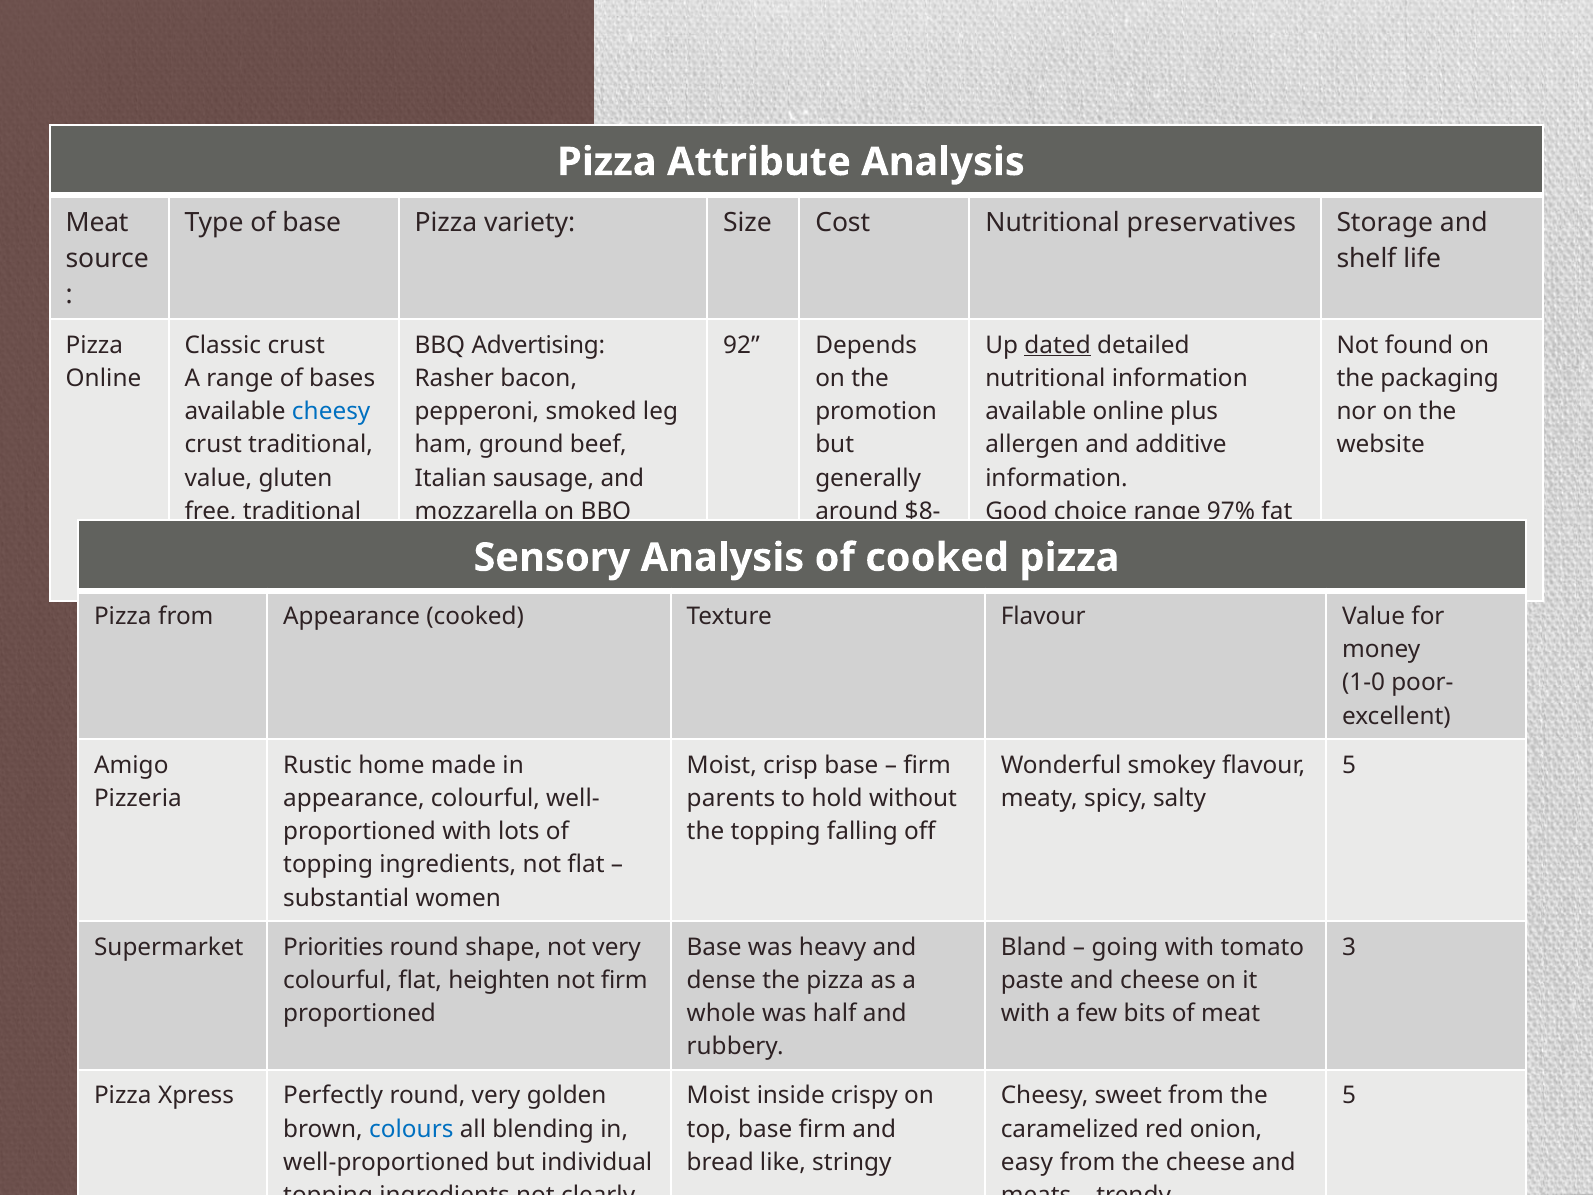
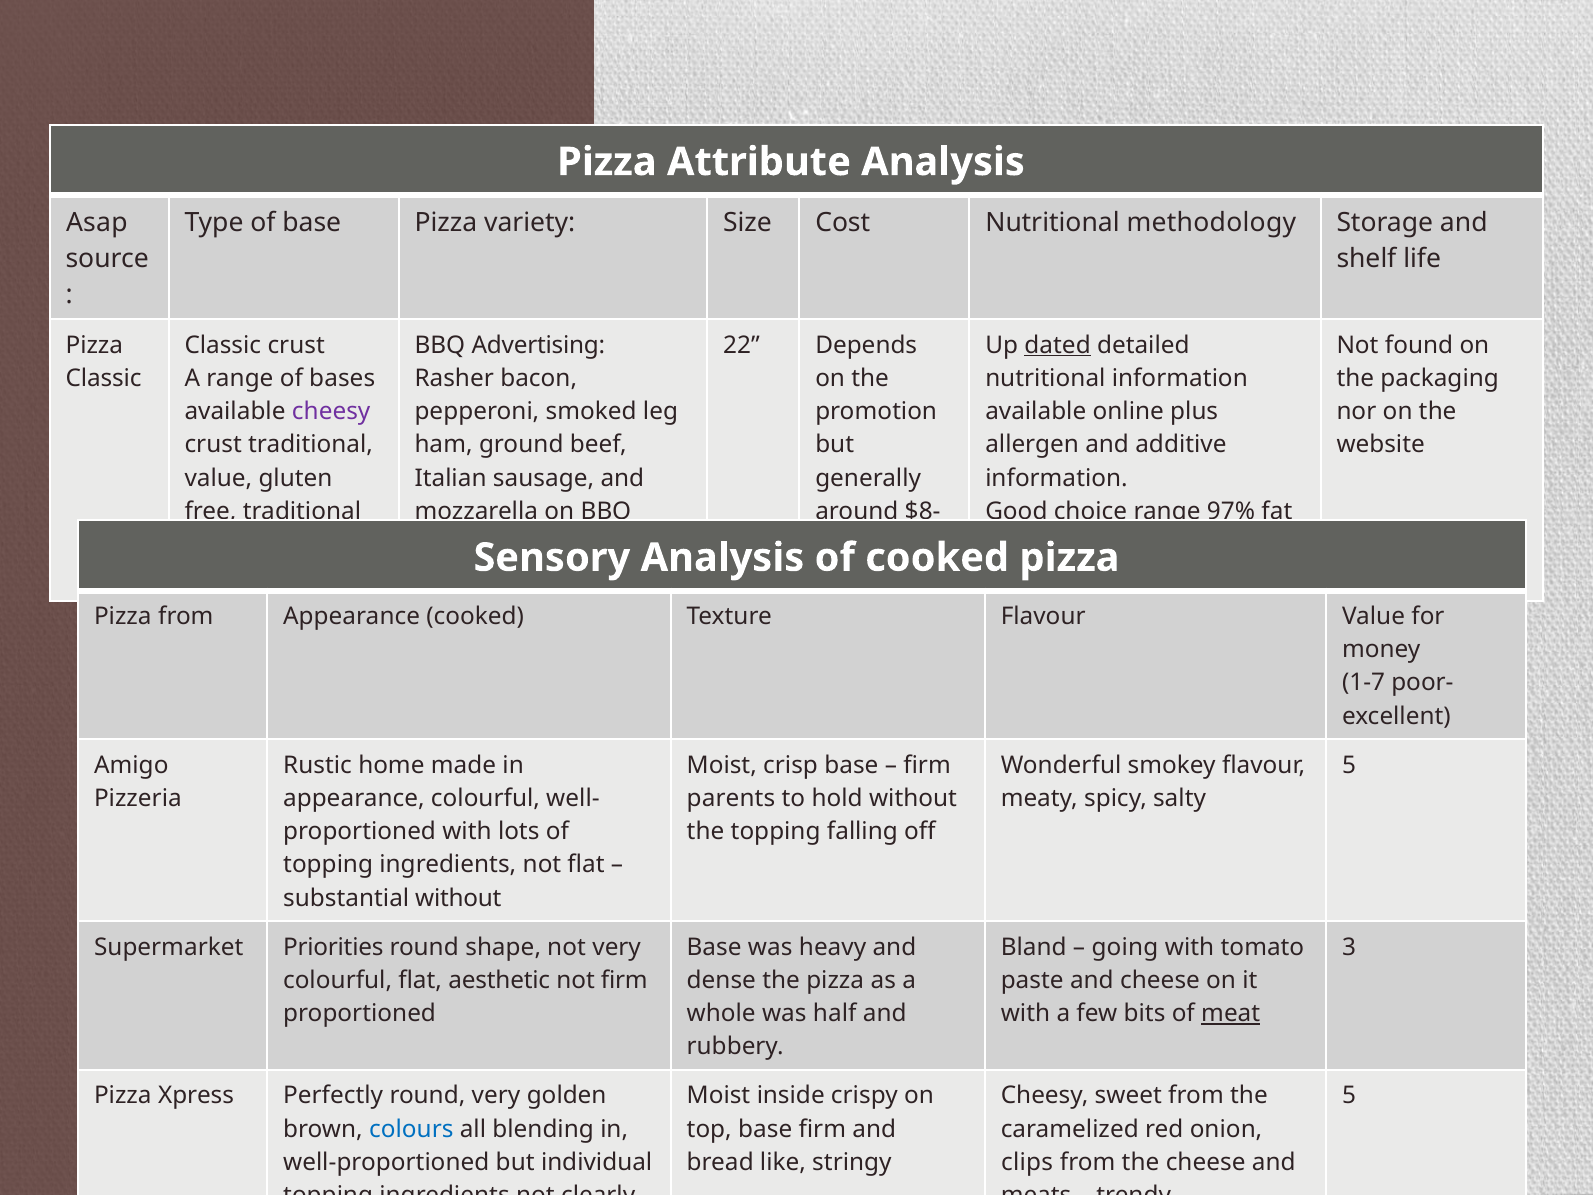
Meat: Meat -> Asap (97, 222)
preservatives: preservatives -> methodology (1211, 222)
92: 92 -> 22 (742, 345)
Online: Online -> Classic (104, 378)
cheesy colour: blue -> purple (331, 412)
1-0: 1-0 -> 1-7 (1364, 683)
substantial women: women -> without (458, 898)
heighten: heighten -> aesthetic (499, 980)
meat underline: none -> present (1231, 1013)
easy: easy -> clips (1027, 1162)
